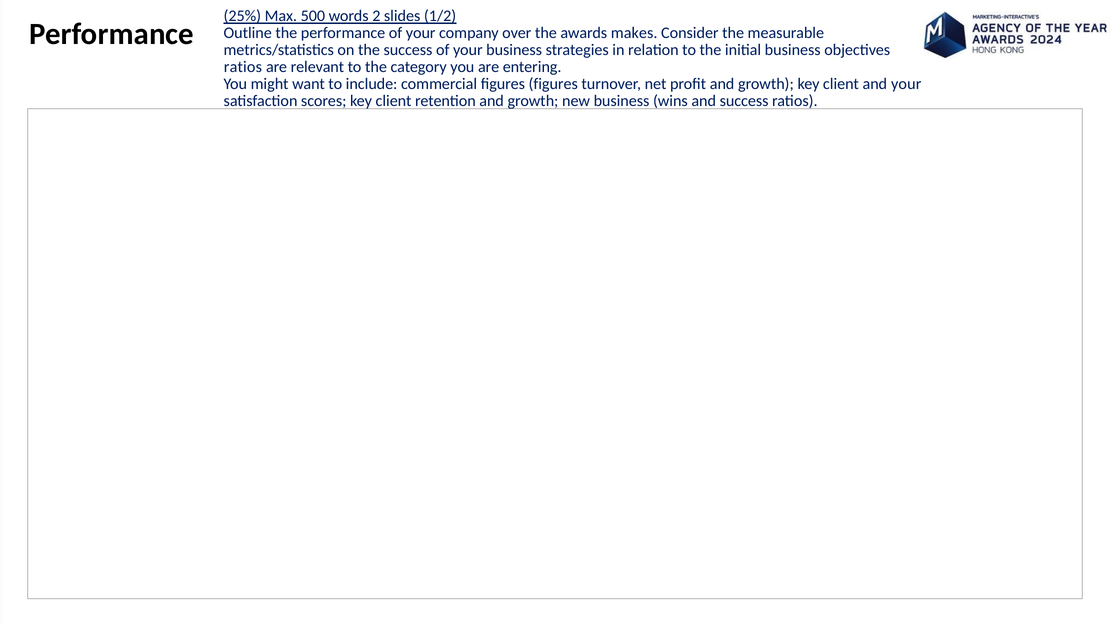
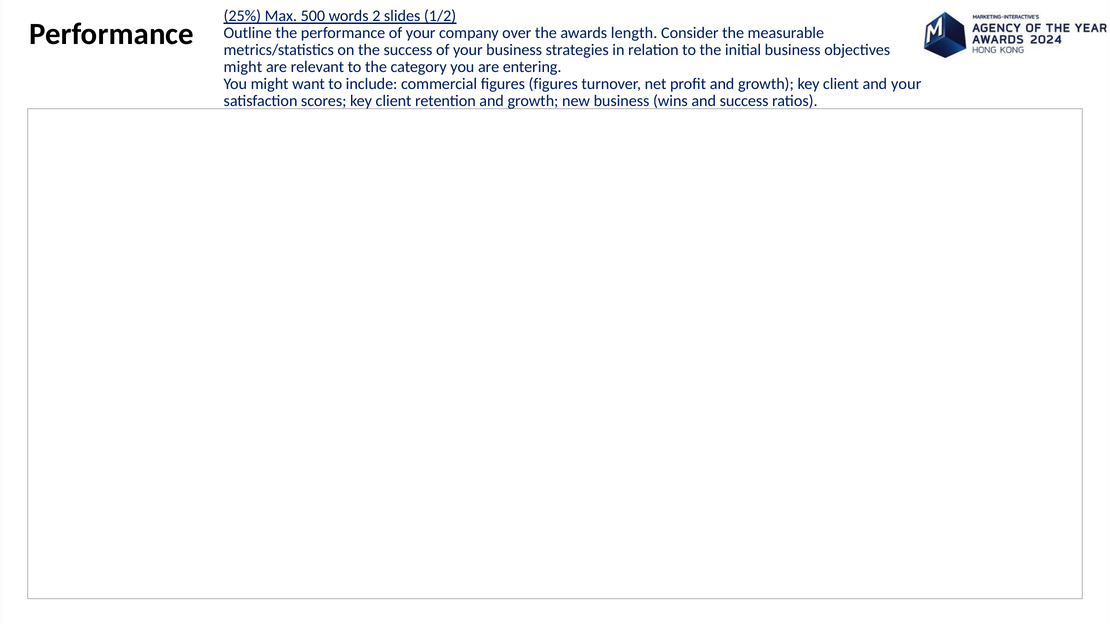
makes: makes -> length (634, 33)
ratios: ratios -> might (243, 67)
